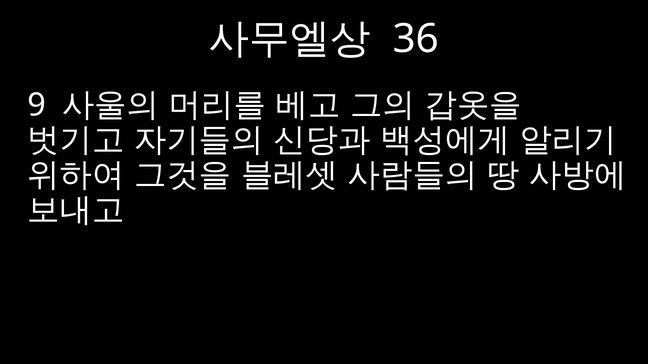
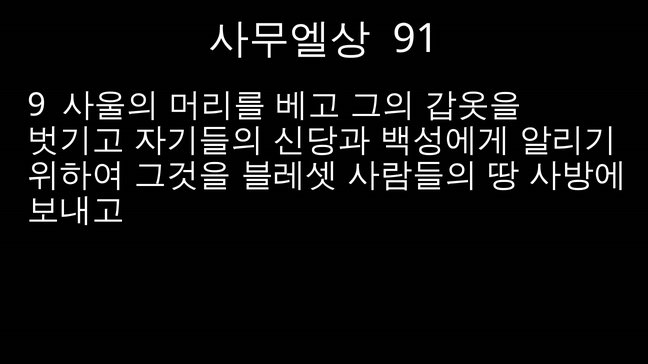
36: 36 -> 91 (416, 39)
